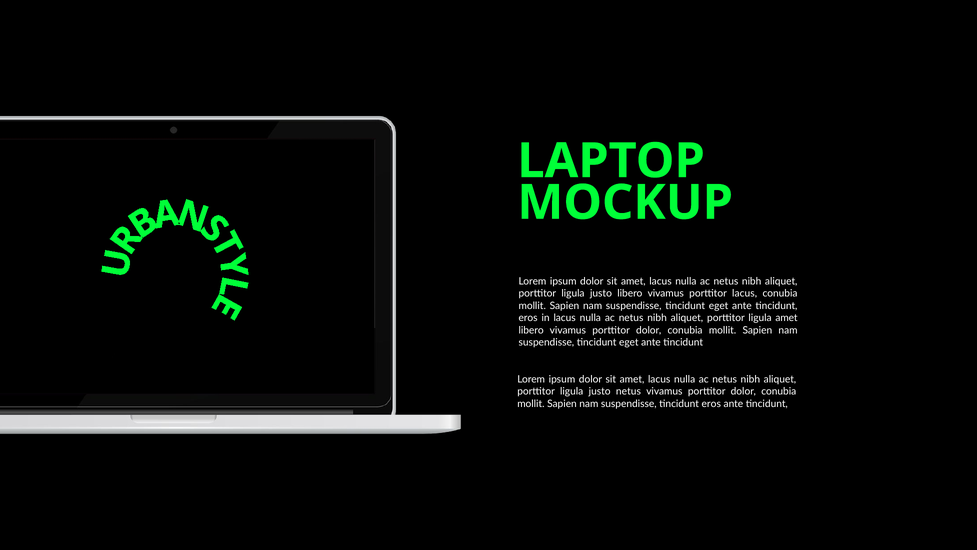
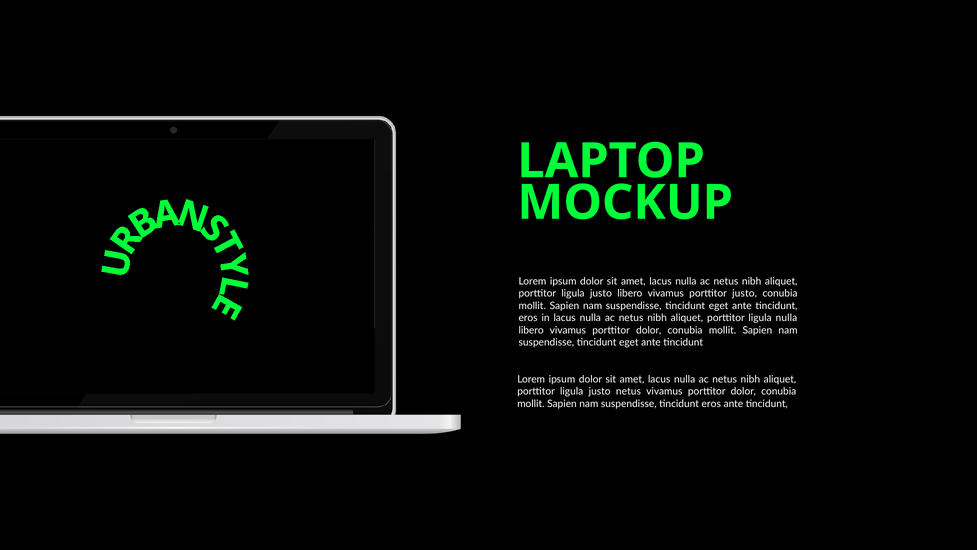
porttitor lacus: lacus -> justo (745, 293)
ligula amet: amet -> nulla (786, 318)
